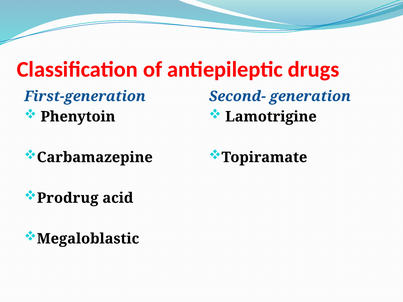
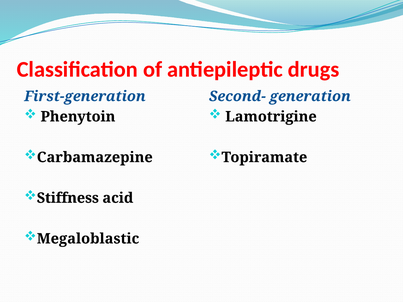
Prodrug: Prodrug -> Stiffness (68, 198)
